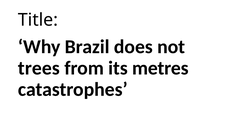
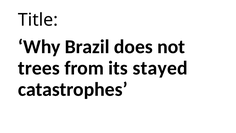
metres: metres -> stayed (160, 68)
